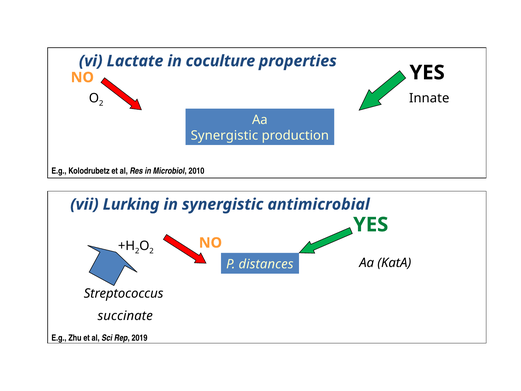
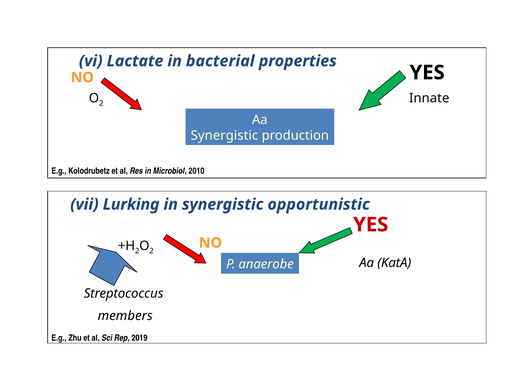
coculture: coculture -> bacterial (220, 61)
antimicrobial: antimicrobial -> opportunistic (319, 204)
YES colour: green -> red (371, 225)
distances: distances -> anaerobe (266, 264)
succinate: succinate -> members (125, 316)
